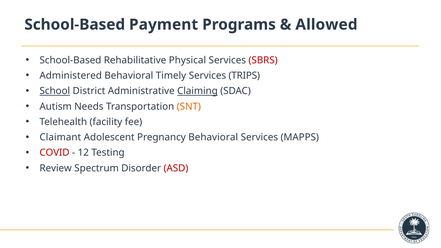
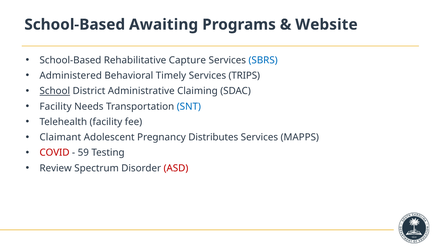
Payment: Payment -> Awaiting (164, 25)
Allowed: Allowed -> Website (326, 25)
Physical: Physical -> Capture (187, 60)
SBRS colour: red -> blue (263, 60)
Claiming underline: present -> none (197, 91)
Autism: Autism -> Facility (56, 106)
SNT colour: orange -> blue (189, 106)
Pregnancy Behavioral: Behavioral -> Distributes (213, 137)
12: 12 -> 59 (83, 153)
